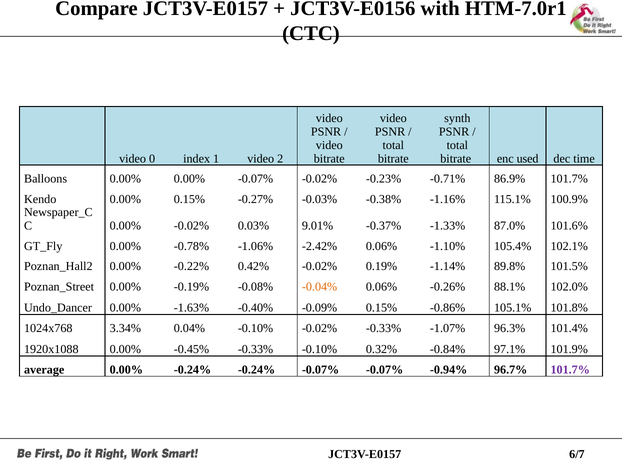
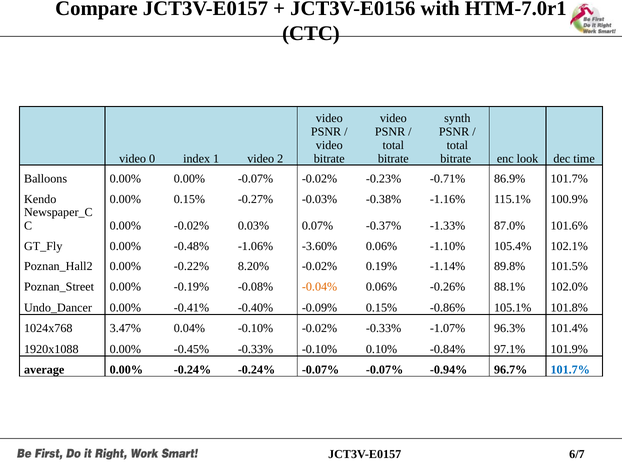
used: used -> look (527, 159)
9.01%: 9.01% -> 0.07% (318, 226)
-0.78%: -0.78% -> -0.48% (191, 246)
-2.42%: -2.42% -> -3.60% (320, 246)
0.42%: 0.42% -> 8.20% (253, 267)
-1.63%: -1.63% -> -0.41% (191, 308)
3.34%: 3.34% -> 3.47% (125, 328)
0.32%: 0.32% -> 0.10% (382, 350)
101.7% colour: purple -> blue (570, 370)
